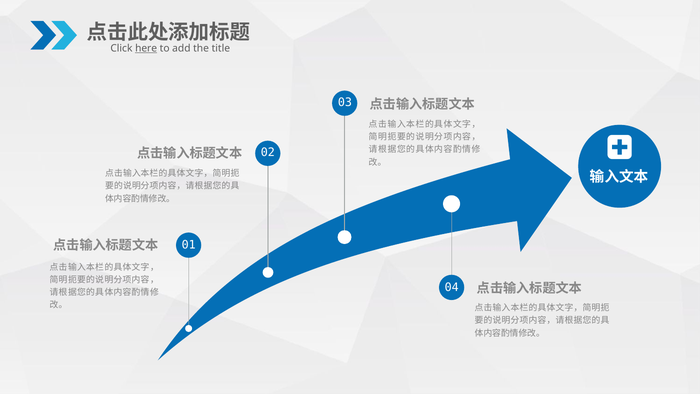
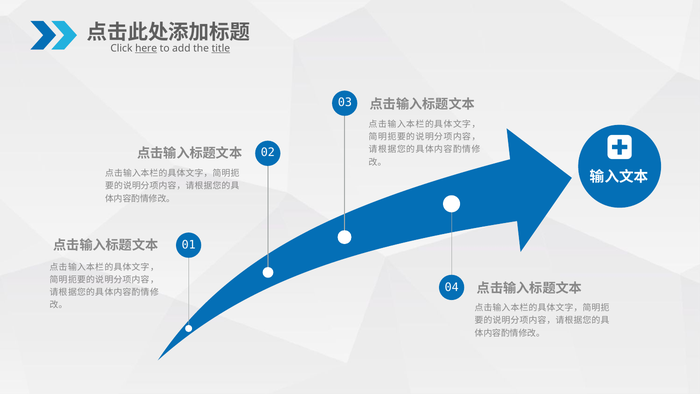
title underline: none -> present (221, 48)
